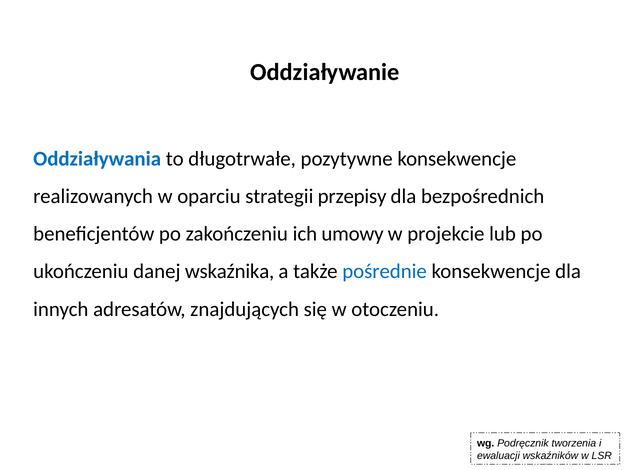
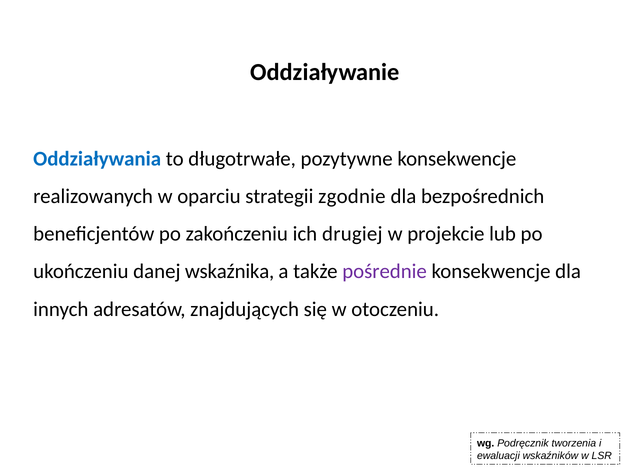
przepisy: przepisy -> zgodnie (352, 196)
umowy: umowy -> drugiej (352, 234)
pośrednie colour: blue -> purple (385, 271)
